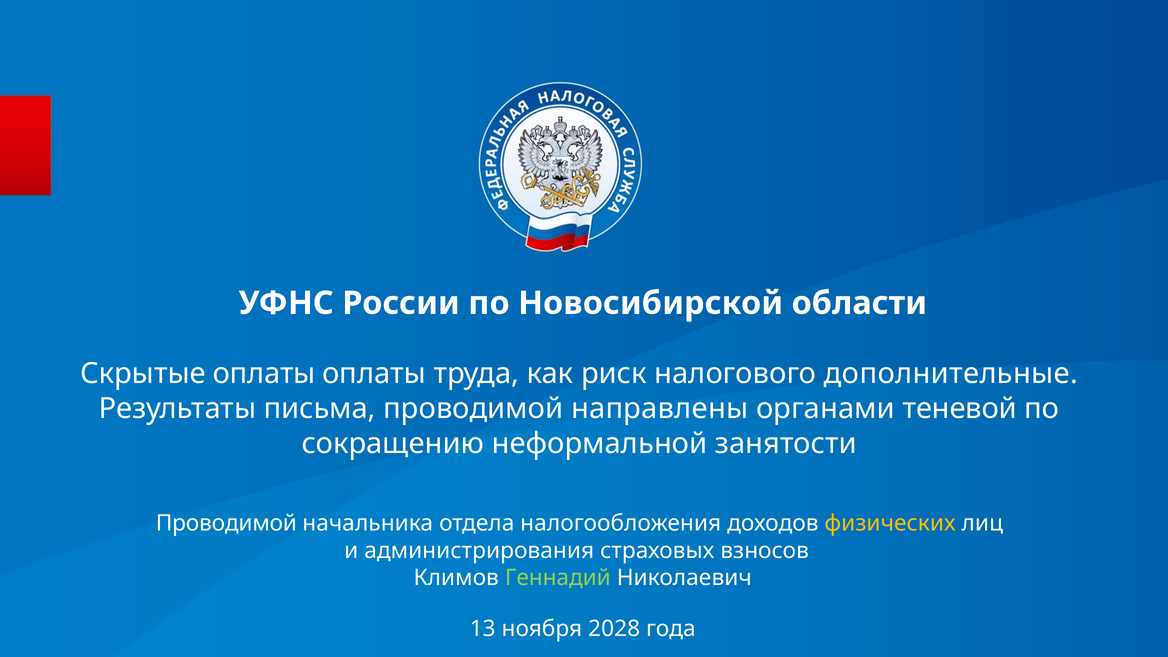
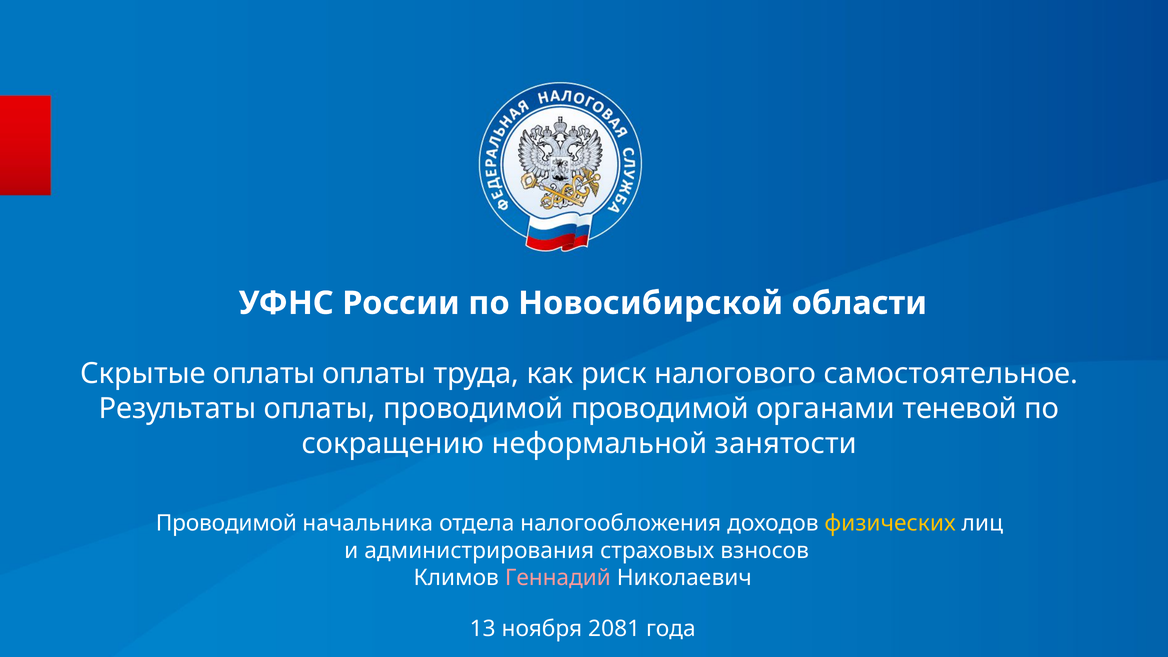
дополнительные: дополнительные -> самостоятельное (951, 374)
Результаты письма: письма -> оплаты (320, 409)
проводимой направлены: направлены -> проводимой (660, 409)
Геннадий colour: light green -> pink (558, 578)
2028: 2028 -> 2081 (614, 629)
